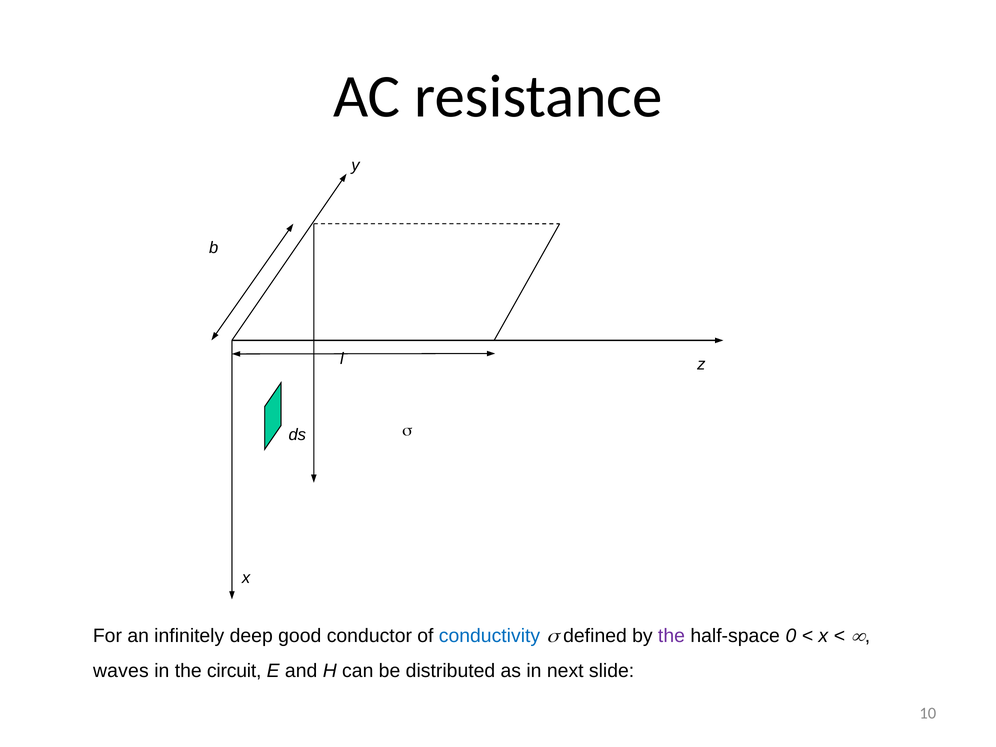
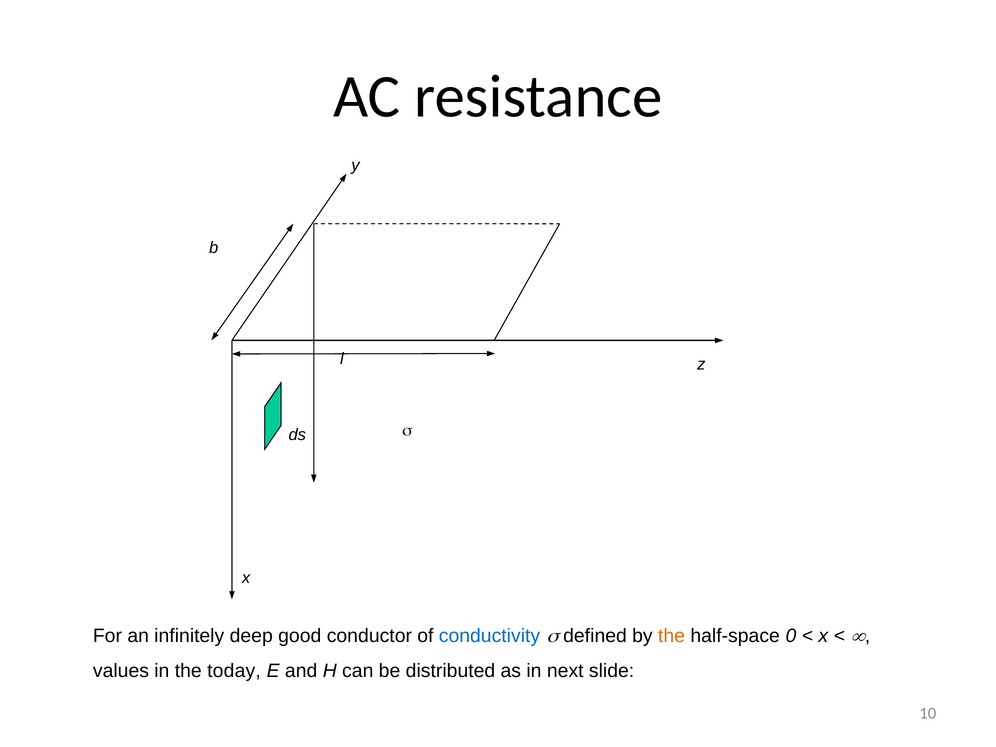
the colour: purple -> orange (671, 636)
waves: waves -> values (121, 671)
circuit: circuit -> today (234, 671)
